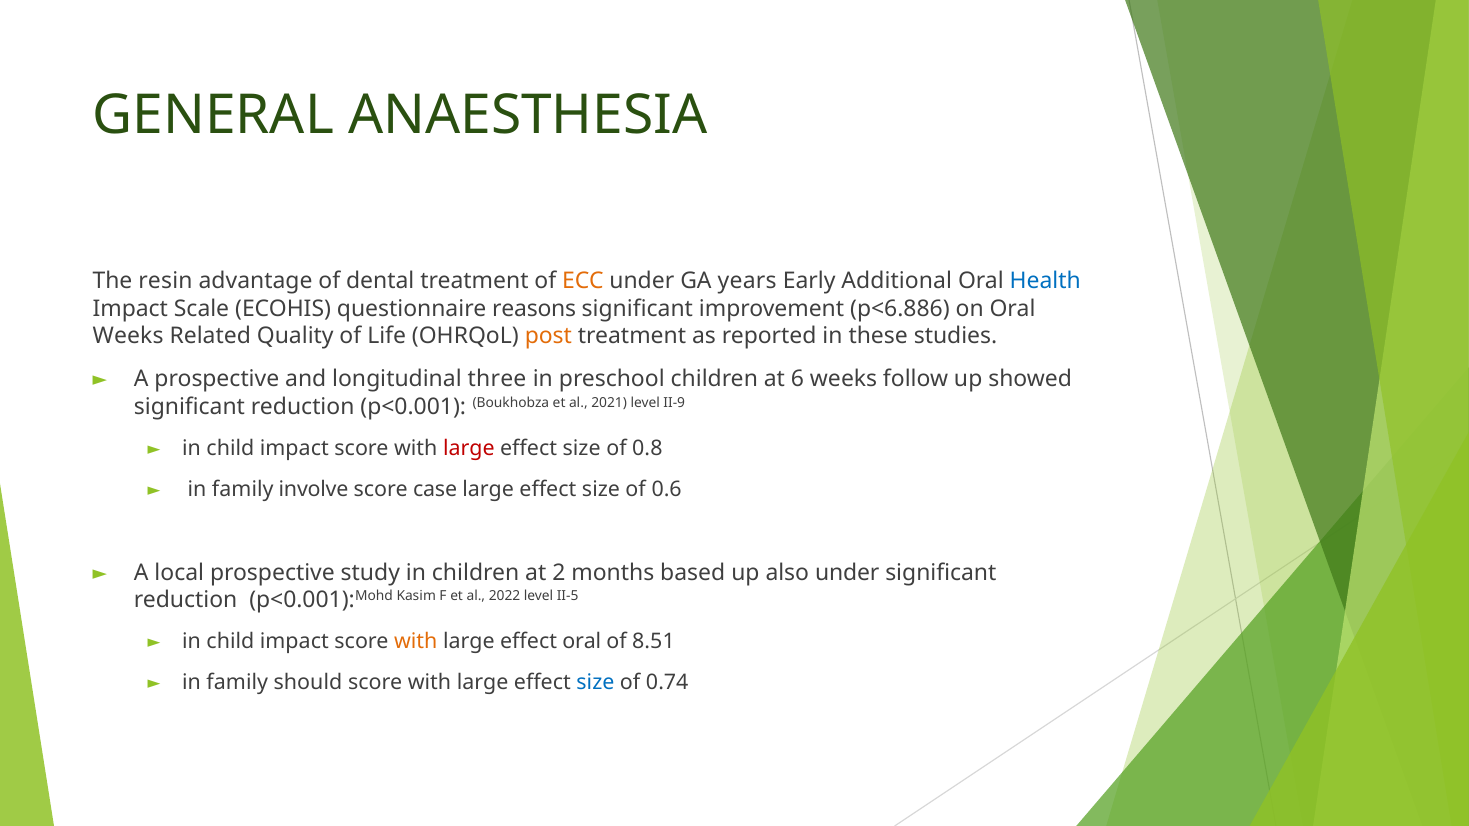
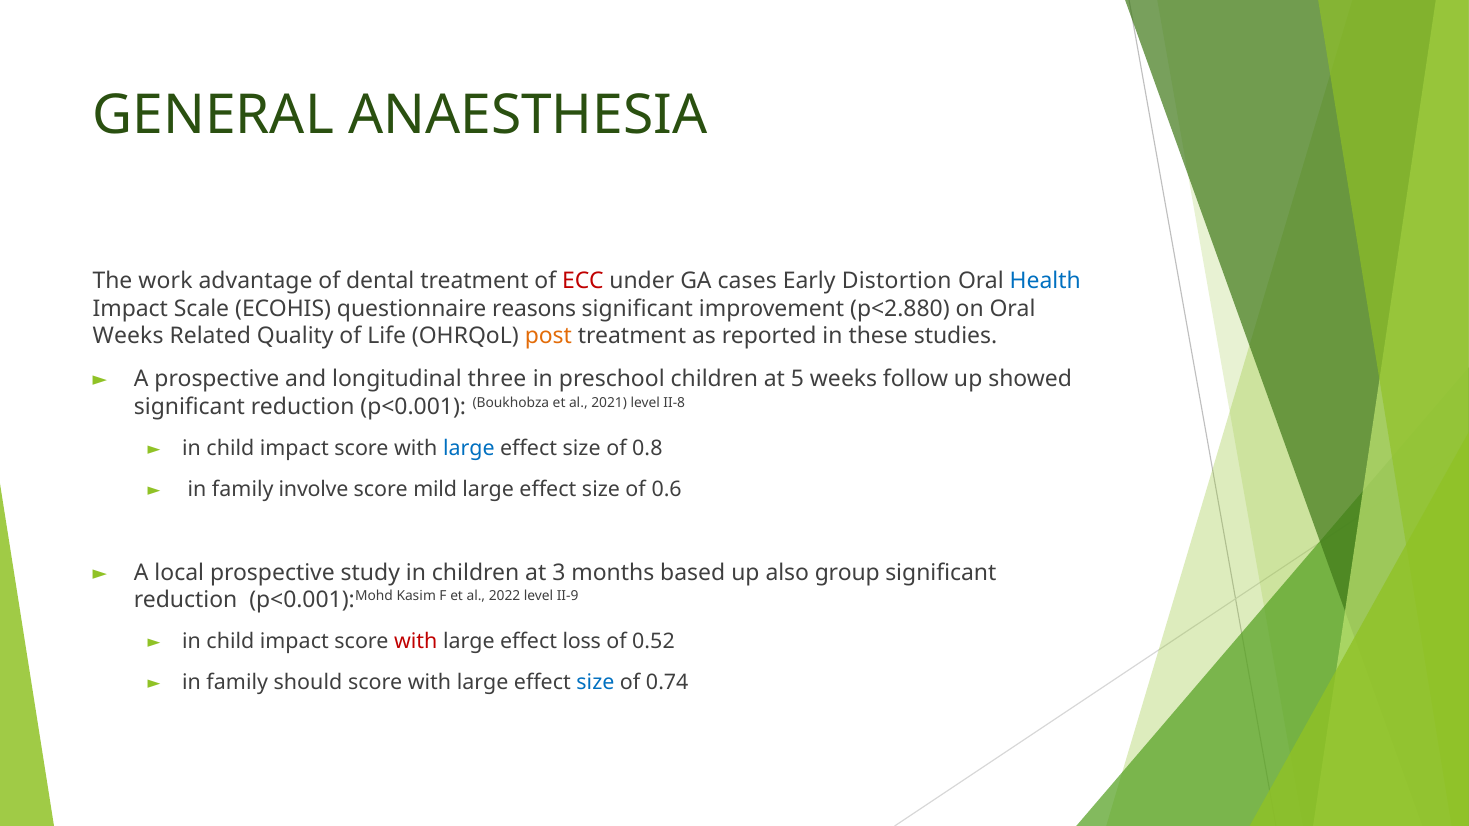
resin: resin -> work (165, 281)
ECC colour: orange -> red (583, 281)
years: years -> cases (747, 281)
Additional: Additional -> Distortion (897, 281)
p<6.886: p<6.886 -> p<2.880 (900, 309)
6: 6 -> 5 (797, 379)
II-9: II-9 -> II-8 (674, 403)
large colour: red -> blue (469, 449)
case: case -> mild (435, 490)
2: 2 -> 3 (559, 573)
also under: under -> group (847, 573)
II-5: II-5 -> II-9 (568, 596)
with colour: orange -> red (416, 642)
effect oral: oral -> loss (582, 642)
8.51: 8.51 -> 0.52 (653, 642)
